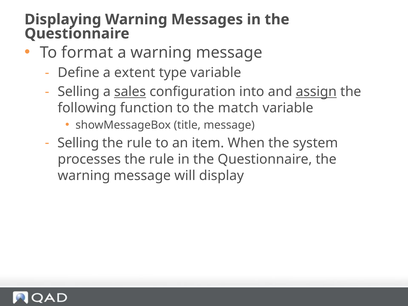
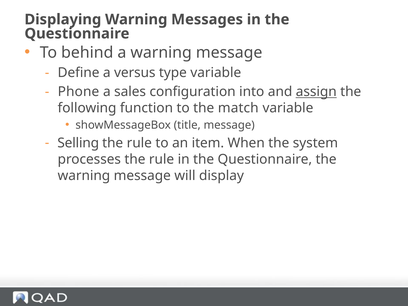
format: format -> behind (87, 52)
extent: extent -> versus (135, 73)
Selling: Selling -> Phone (78, 92)
sales underline: present -> none (130, 92)
